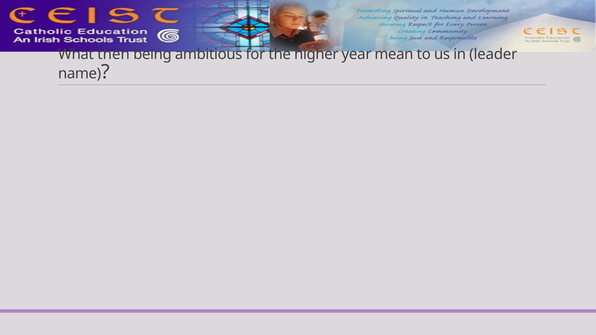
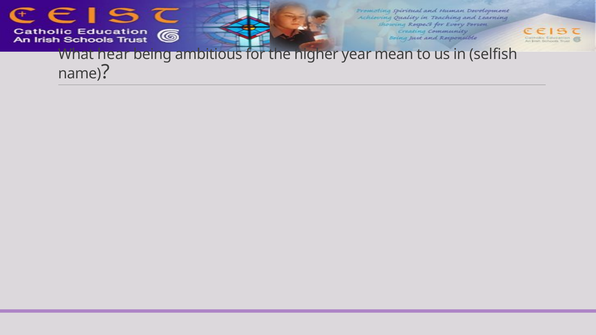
then: then -> hear (113, 54)
leader: leader -> selfish (493, 54)
